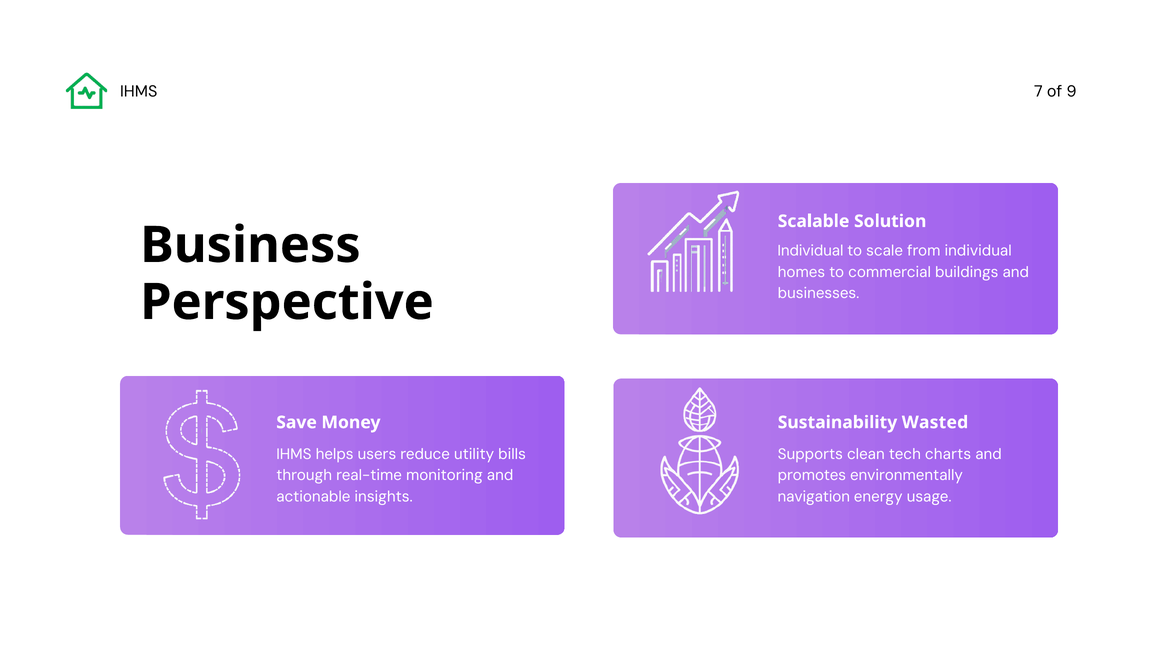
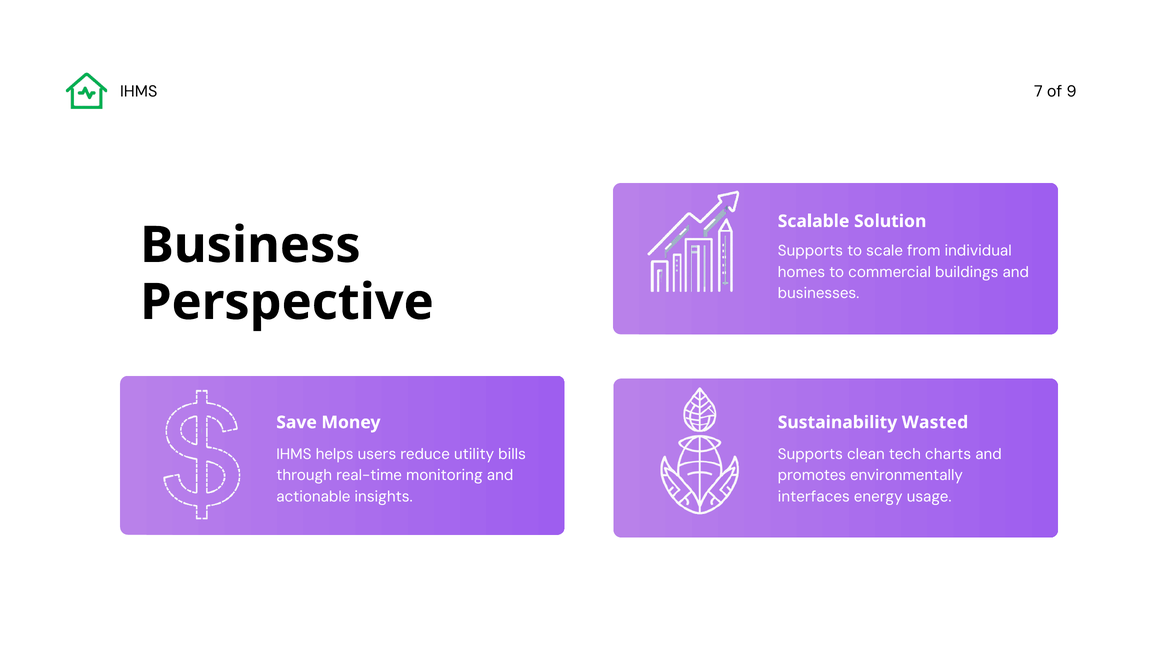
Individual: Individual -> Supports (810, 251)
navigation: navigation -> interfaces (814, 497)
